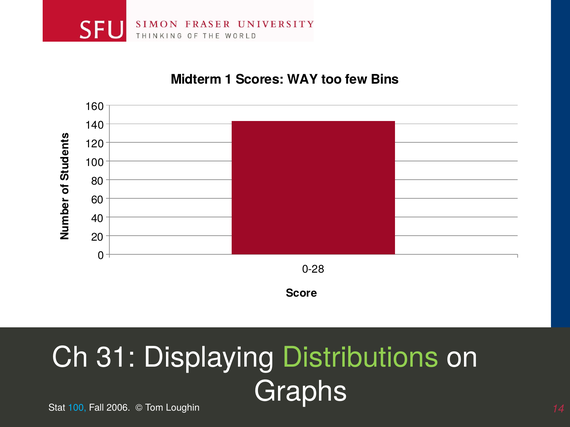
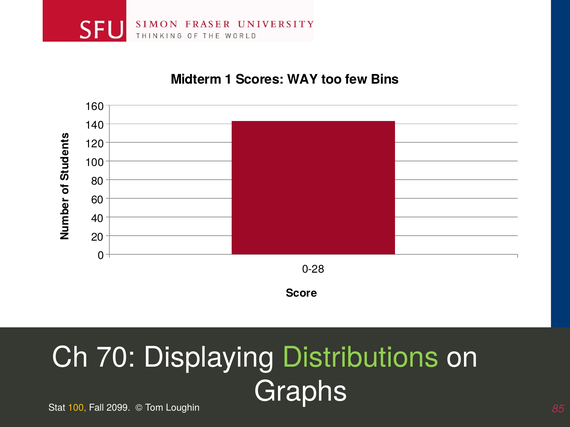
31: 31 -> 70 (116, 358)
100 colour: light blue -> yellow (77, 408)
2006: 2006 -> 2099 (118, 408)
14: 14 -> 85 (558, 409)
